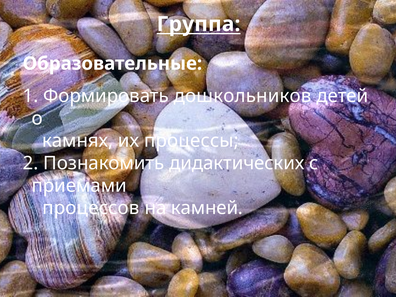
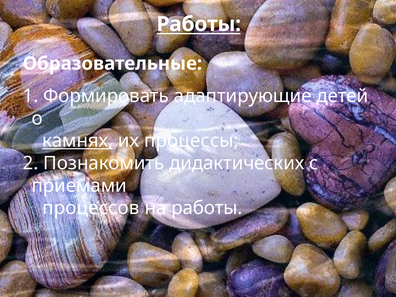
Группа: Группа -> Работы (199, 24)
дошкольников: дошкольников -> адаптирующие (243, 96)
камнях underline: none -> present (78, 141)
на камней: камней -> работы (207, 208)
